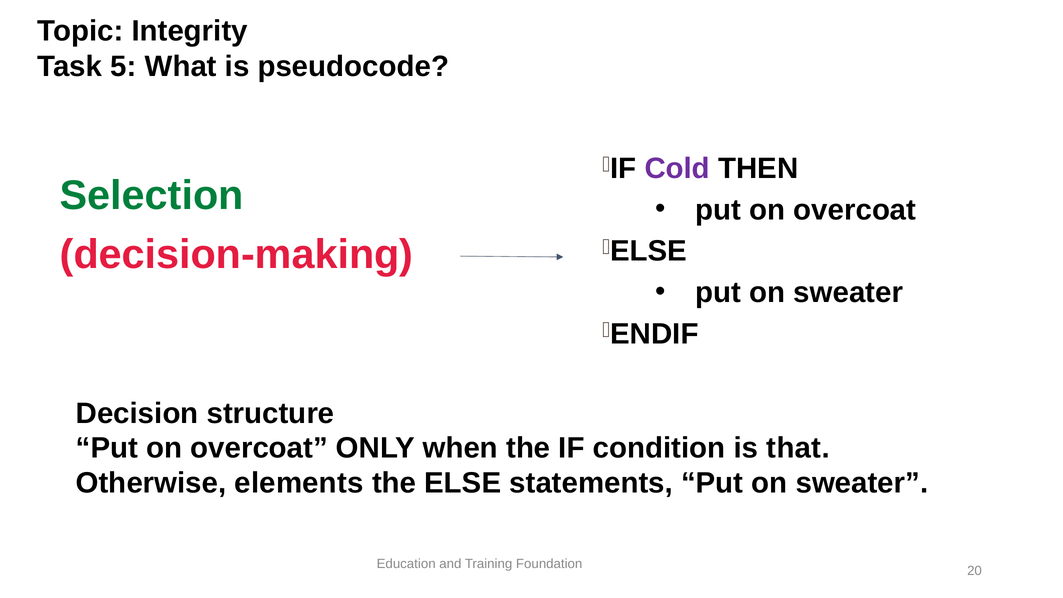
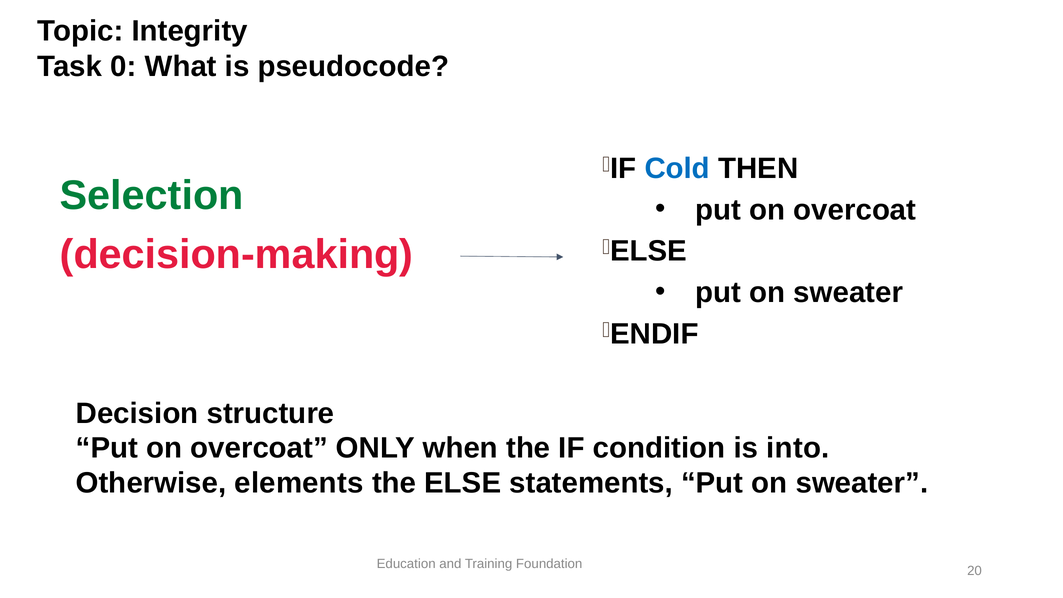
5: 5 -> 0 (124, 66)
Cold colour: purple -> blue (677, 169)
that: that -> into (798, 448)
